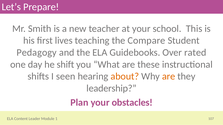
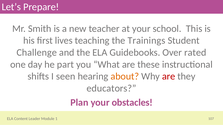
Compare: Compare -> Trainings (146, 41)
Pedagogy: Pedagogy -> Challenge (37, 53)
shift: shift -> part (65, 65)
are colour: orange -> red (169, 77)
leadership: leadership -> educators (111, 89)
